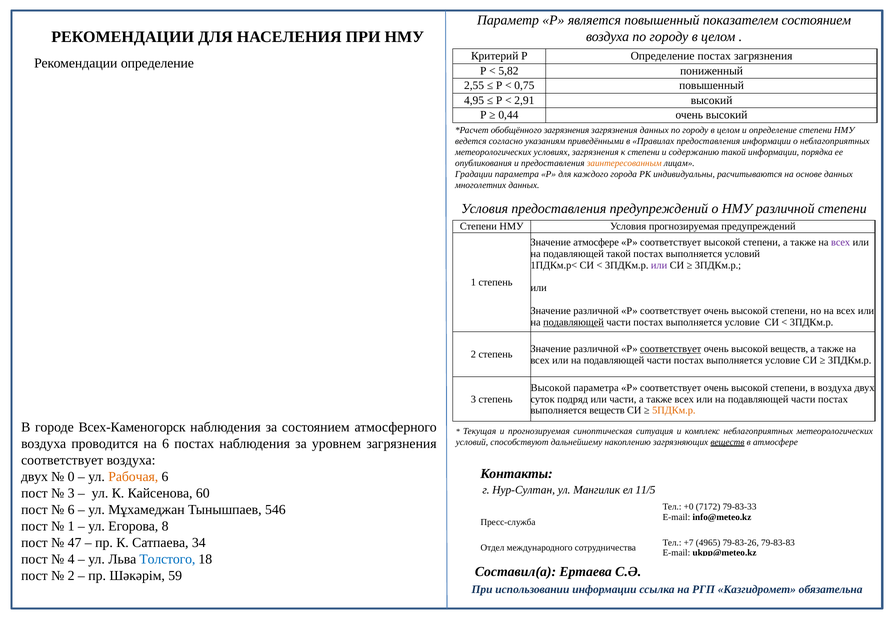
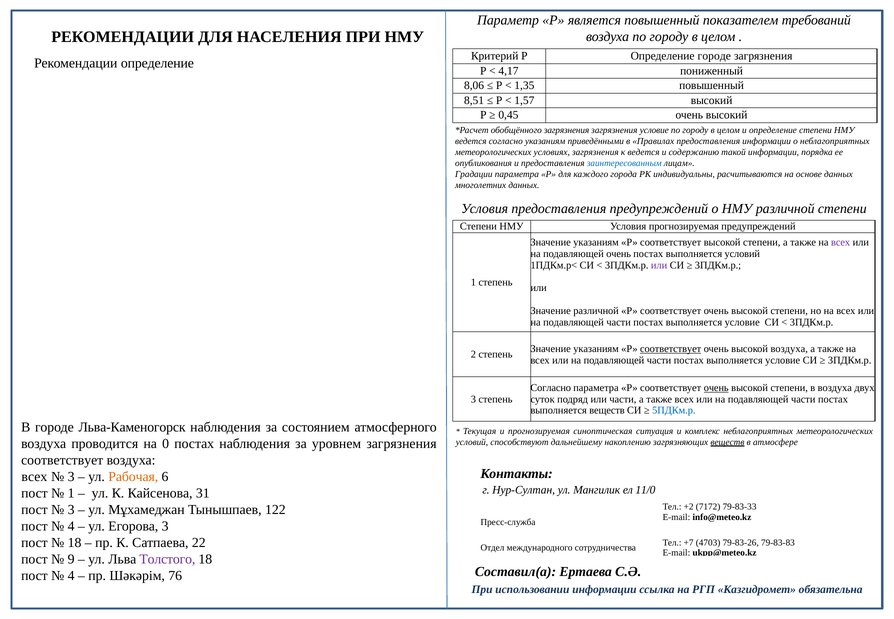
показателем состоянием: состоянием -> требований (816, 20)
Определение постах: постах -> городе (714, 56)
5,82: 5,82 -> 4,17 (509, 71)
2,55: 2,55 -> 8,06 (474, 86)
0,75: 0,75 -> 1,35 (524, 86)
4,95: 4,95 -> 8,51 (474, 100)
2,91: 2,91 -> 1,57 (524, 100)
0,44: 0,44 -> 0,45 (508, 115)
загрязнения данных: данных -> условие (654, 130)
к степени: степени -> ведется (644, 152)
заинтересованным colour: orange -> blue (624, 163)
атмосфере: атмосфере -> указаниям (596, 242)
подавляющей такой: такой -> очень (619, 254)
подавляющей underline: present -> none (574, 322)
различной: различной -> указаниям (596, 349)
высокой веществ: веществ -> воздуха (789, 349)
Высокой: Высокой -> Согласно (551, 388)
очень underline: none -> present (716, 388)
5ПДКм.р colour: orange -> blue (674, 411)
Всех-Каменогорск: Всех-Каменогорск -> Льва-Каменогорск (132, 427)
на 6: 6 -> 0 (166, 444)
двух: двух -> всех (34, 477)
0: 0 -> 3 (71, 477)
11/5: 11/5 -> 11/0 (645, 490)
3: 3 -> 1 (71, 493)
60: 60 -> 31 (203, 493)
+0: +0 -> +2 (689, 507)
6: 6 -> 3 (71, 510)
546: 546 -> 122 (275, 510)
1: 1 -> 4 (71, 526)
Егорова 8: 8 -> 3 (165, 526)
47: 47 -> 18 (75, 543)
34: 34 -> 22 (199, 543)
4965: 4965 -> 4703 (708, 543)
4: 4 -> 9 (71, 559)
Толстого colour: blue -> purple (167, 559)
2: 2 -> 4 (71, 576)
59: 59 -> 76 (175, 576)
